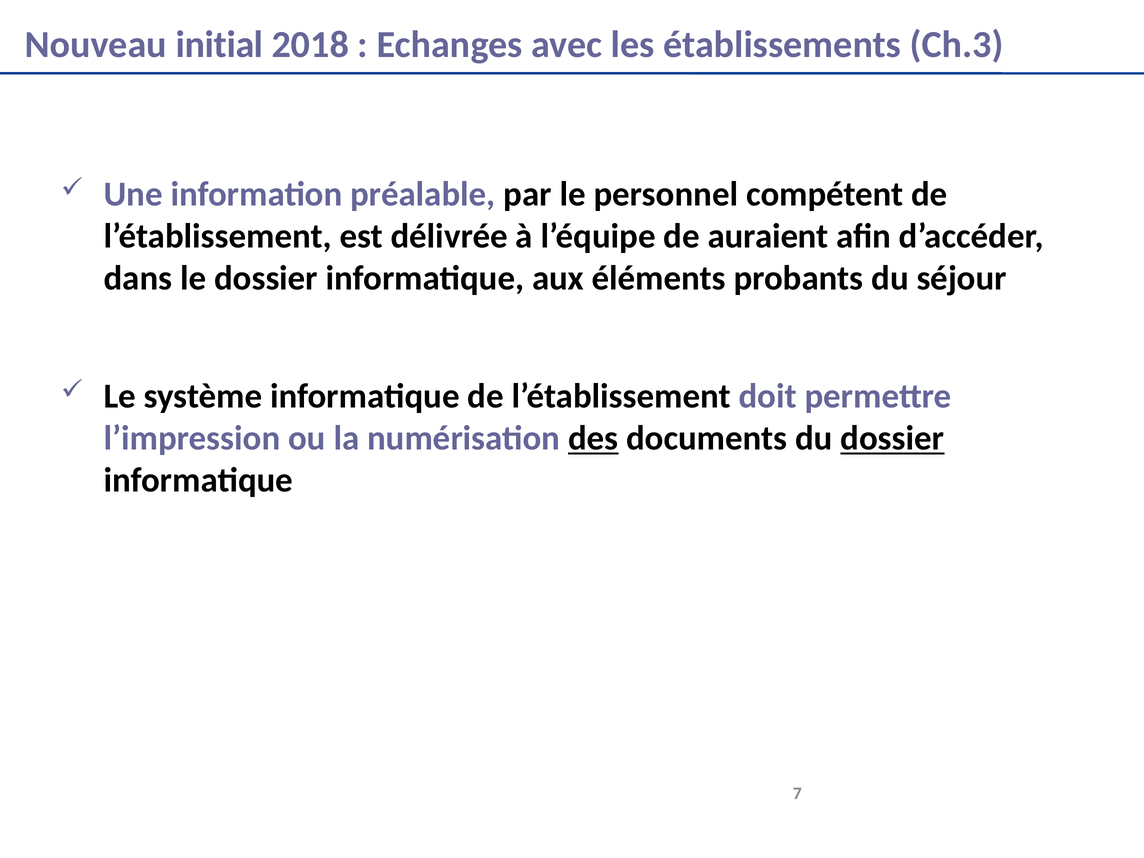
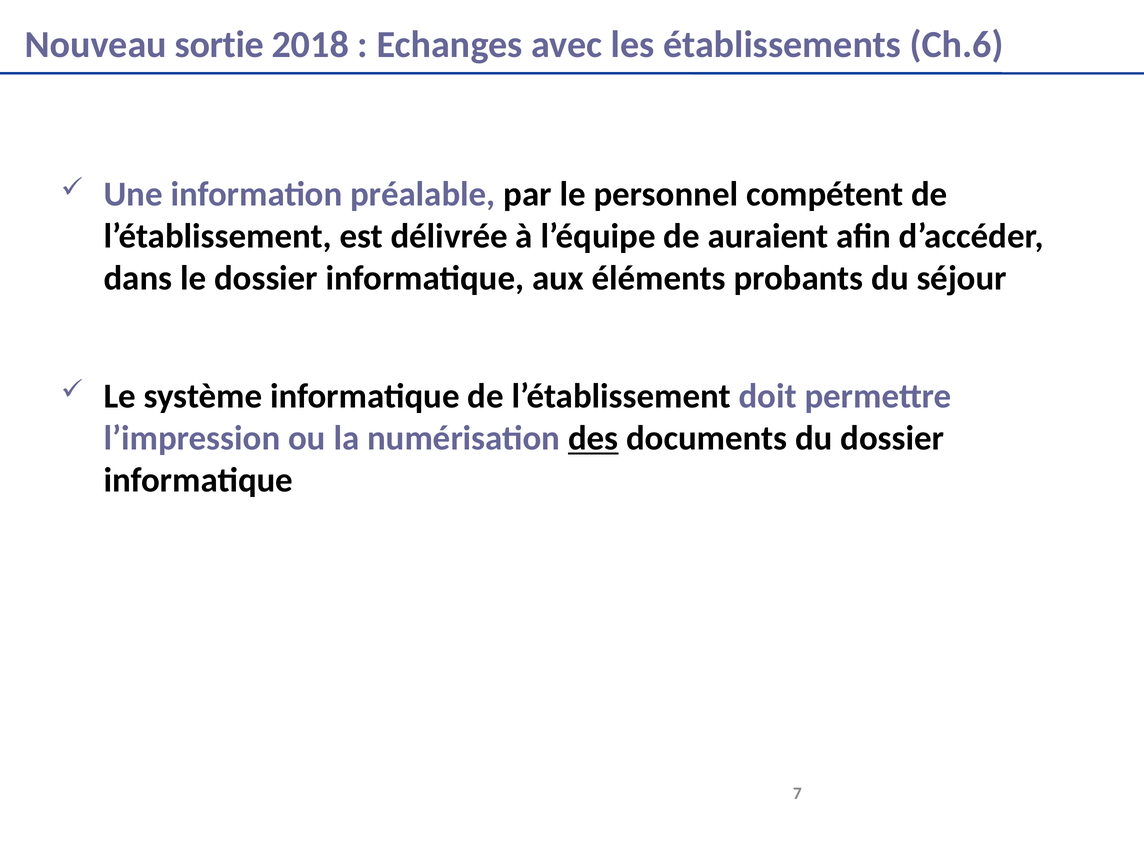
initial: initial -> sortie (219, 44)
Ch.3: Ch.3 -> Ch.6 (957, 44)
dossier underline: present -> none (892, 438)
